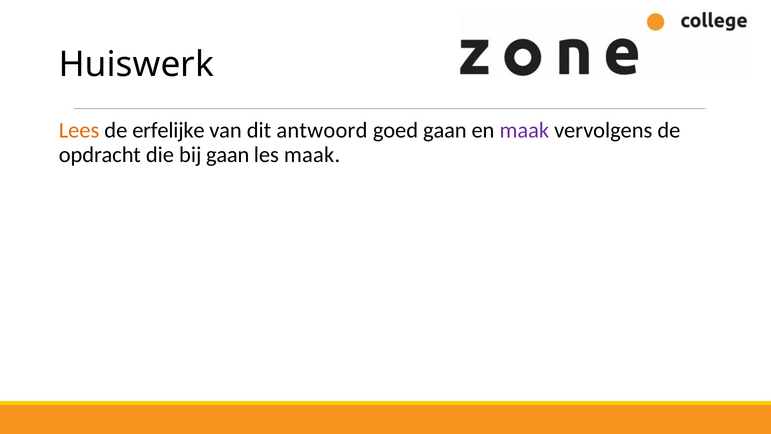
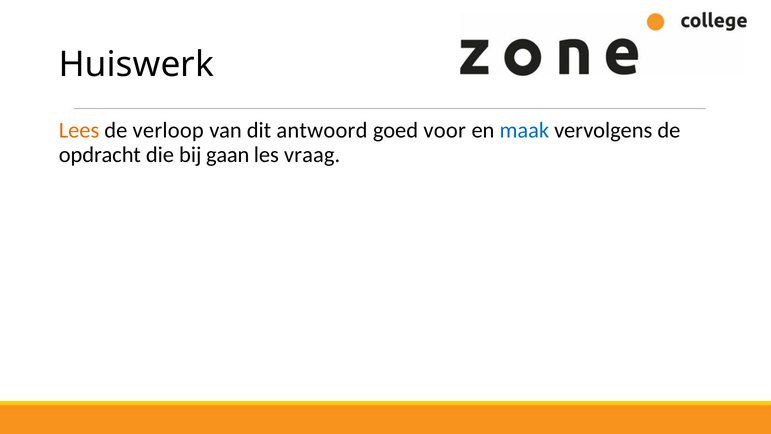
erfelijke: erfelijke -> verloop (168, 130)
goed gaan: gaan -> voor (445, 130)
maak colour: purple -> blue (524, 130)
les maak: maak -> vraag (312, 155)
